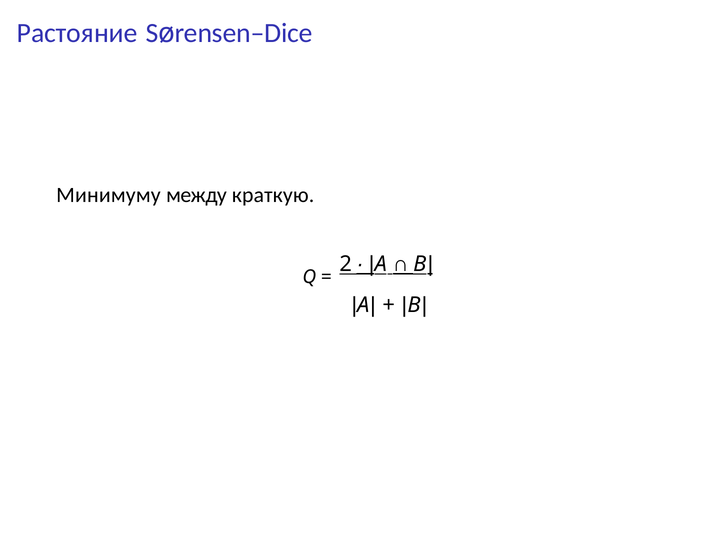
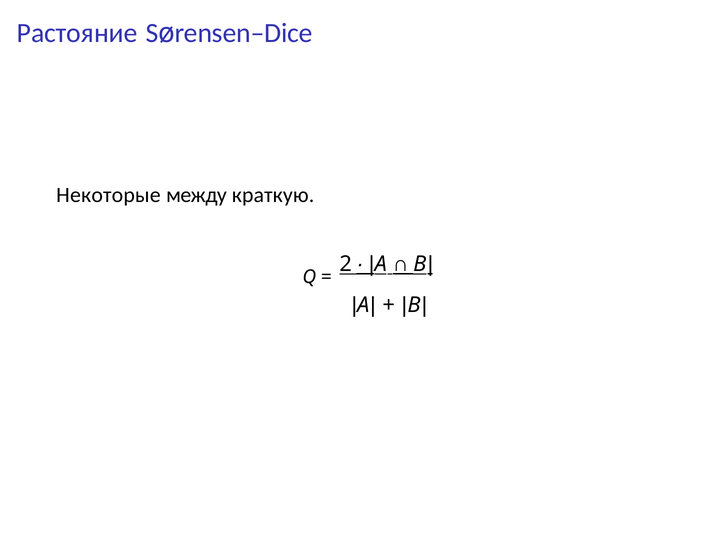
Минимуму: Минимуму -> Некоторые (108, 195)
